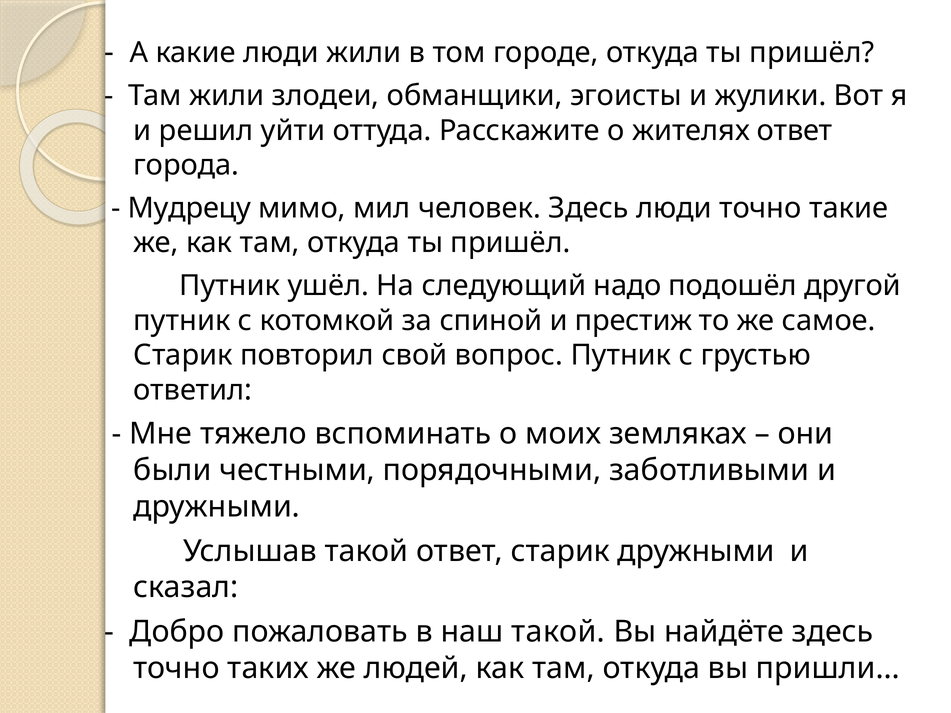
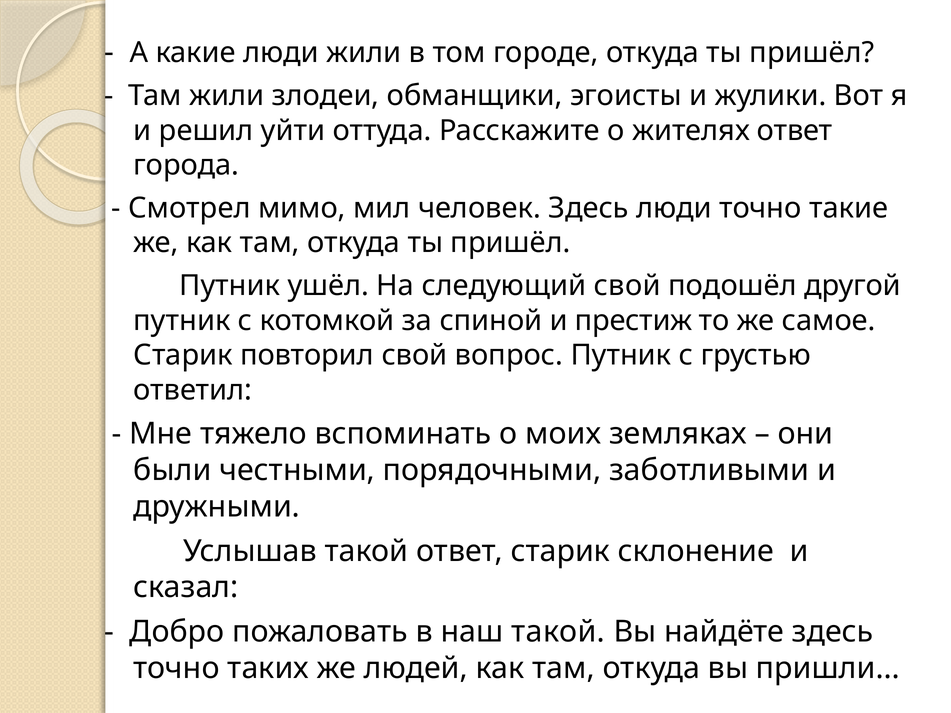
Мудрецу: Мудрецу -> Смотрел (189, 208)
следующий надо: надо -> свой (627, 286)
старик дружными: дружными -> склонение (696, 551)
